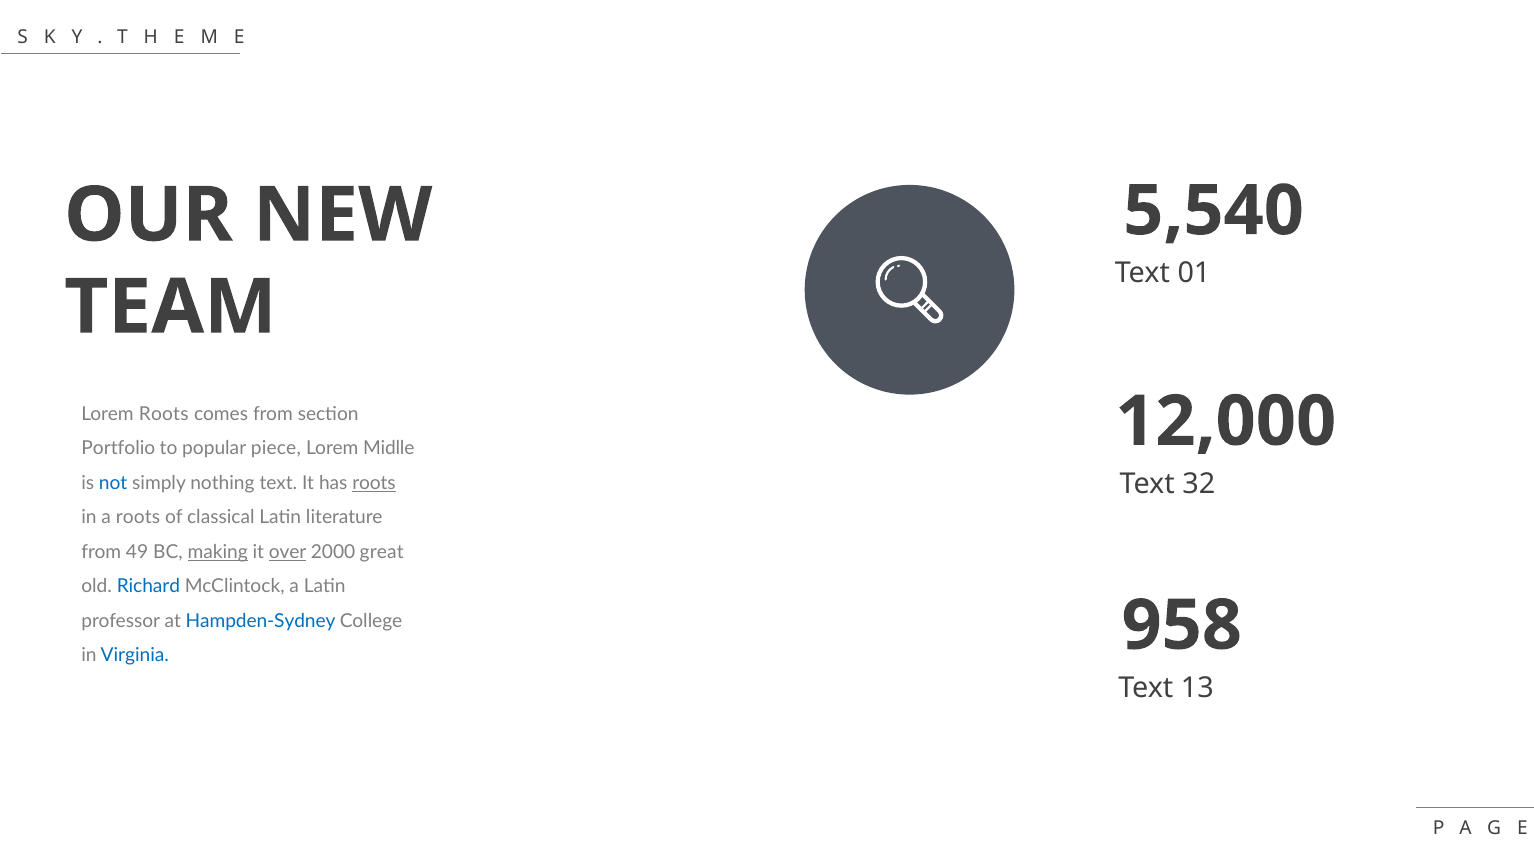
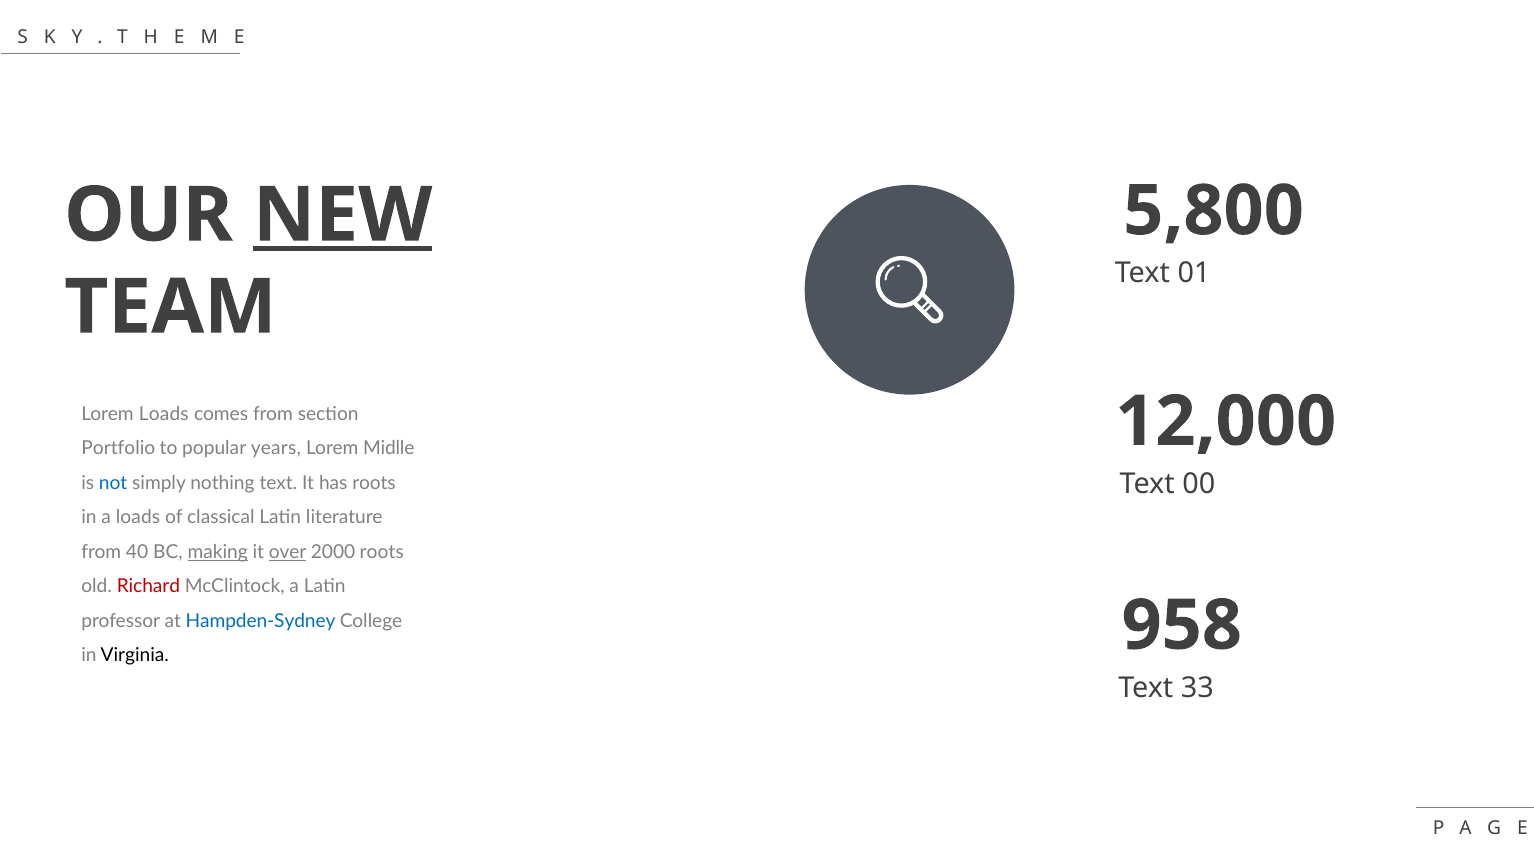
5,540: 5,540 -> 5,800 (1214, 211)
NEW underline: none -> present (343, 215)
Lorem Roots: Roots -> Loads (164, 414)
piece: piece -> years (276, 448)
32: 32 -> 00 (1199, 483)
roots underline: present -> none (374, 483)
a roots: roots -> loads (138, 517)
49: 49 -> 40 (137, 552)
2000 great: great -> roots (382, 552)
Richard colour: blue -> red (148, 586)
Virginia colour: blue -> black (135, 655)
13: 13 -> 33 (1197, 687)
